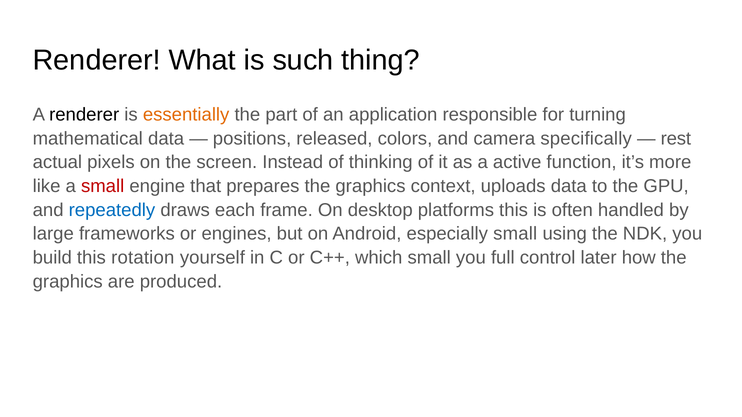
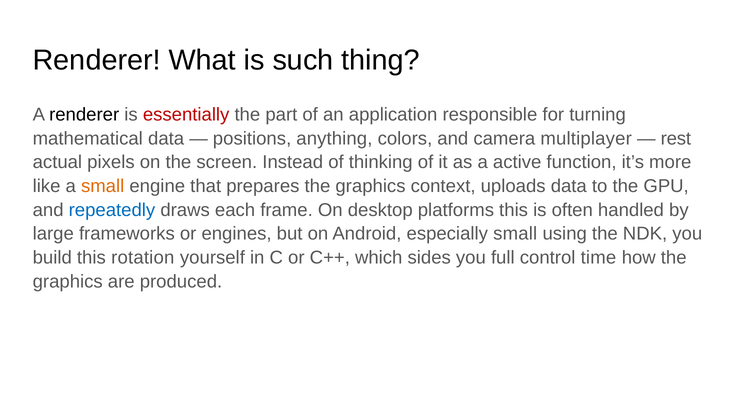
essentially colour: orange -> red (186, 115)
released: released -> anything (334, 139)
specifically: specifically -> multiplayer (586, 139)
small colour: red -> orange (103, 186)
which small: small -> sides (429, 258)
later: later -> time (598, 258)
